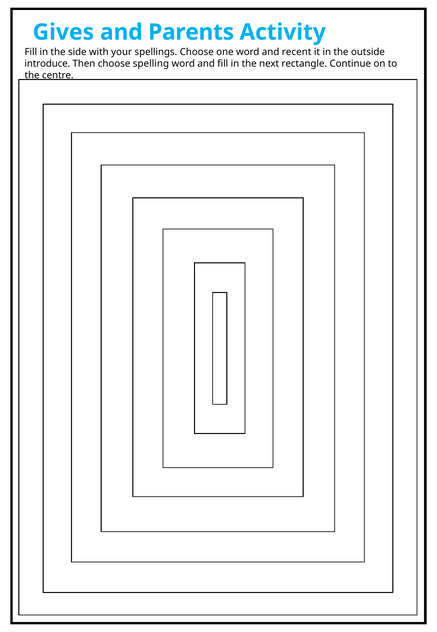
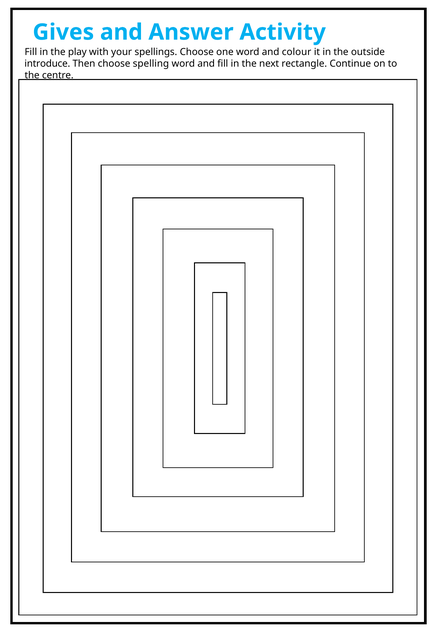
Parents: Parents -> Answer (191, 32)
side: side -> play (77, 52)
recent: recent -> colour (297, 52)
